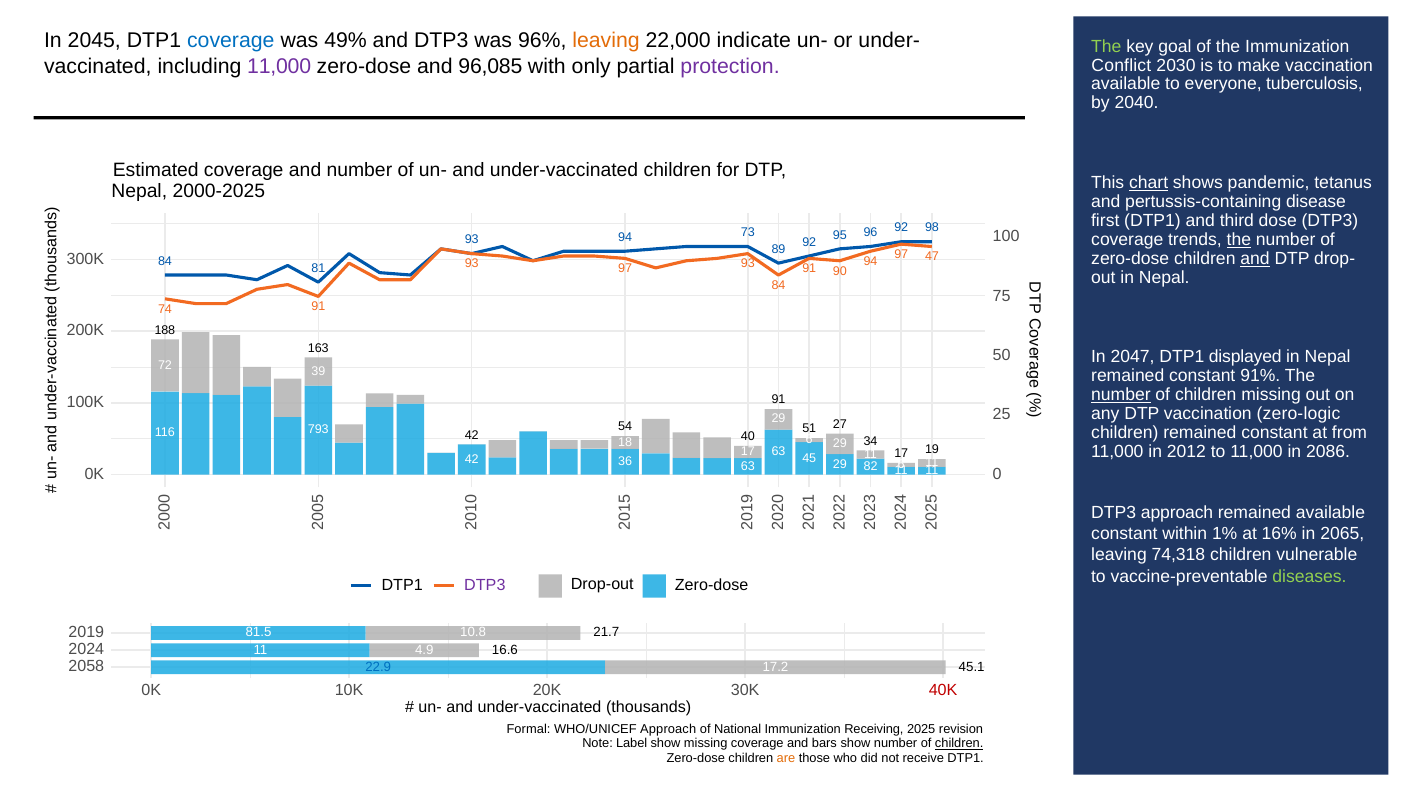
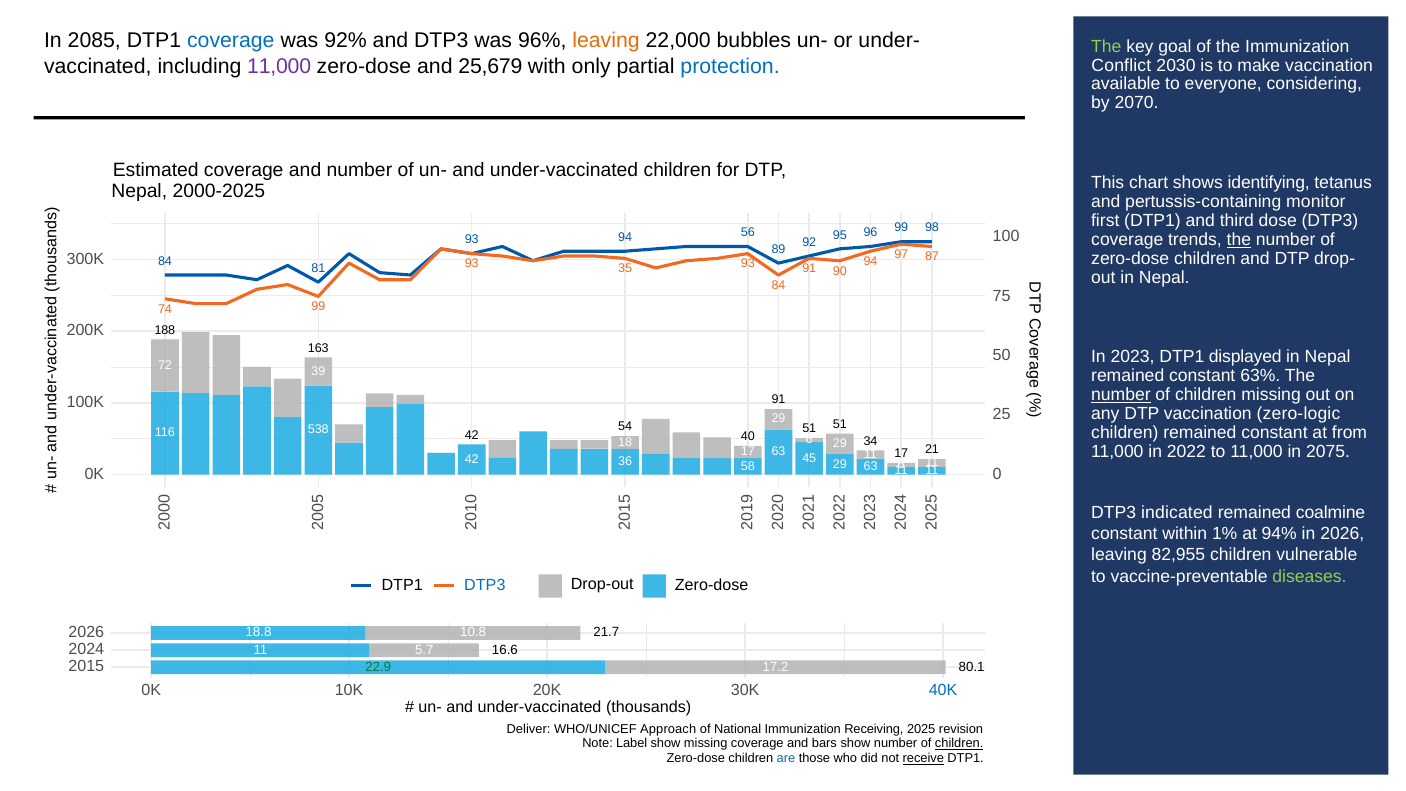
2045: 2045 -> 2085 (94, 41)
49%: 49% -> 92% (345, 41)
indicate: indicate -> bubbles (754, 41)
96,085: 96,085 -> 25,679 (490, 66)
protection colour: purple -> blue (730, 66)
tuberculosis: tuberculosis -> considering (1314, 84)
2040: 2040 -> 2070 (1136, 103)
chart underline: present -> none (1149, 183)
pandemic: pandemic -> identifying (1269, 183)
disease: disease -> monitor (1316, 202)
96 92: 92 -> 99 (901, 228)
73: 73 -> 56 (748, 232)
47: 47 -> 87 (932, 257)
and underline: present -> none (1255, 258)
93 97: 97 -> 35 (625, 269)
74 91: 91 -> 99 (318, 307)
2047: 2047 -> 2023 (1133, 357)
91%: 91% -> 63% (1260, 376)
51 27: 27 -> 51 (840, 424)
793: 793 -> 538 (318, 430)
2012: 2012 -> 2022 (1186, 452)
2086: 2086 -> 2075 (1328, 452)
19: 19 -> 21 (932, 450)
29 82: 82 -> 63 (871, 466)
36 63: 63 -> 58 (748, 466)
DTP3 approach: approach -> indicated (1177, 513)
remained available: available -> coalmine (1331, 513)
16%: 16% -> 94% (1279, 534)
in 2065: 2065 -> 2026 (1342, 534)
74,318: 74,318 -> 82,955 (1178, 555)
DTP3 colour: purple -> blue (485, 585)
2019: 2019 -> 2026 (86, 632)
81.5: 81.5 -> 18.8 (259, 632)
4.9: 4.9 -> 5.7 (424, 650)
2058: 2058 -> 2015 (86, 667)
22.9 colour: blue -> green (378, 667)
45.1: 45.1 -> 80.1 (972, 667)
40K colour: red -> blue (943, 690)
Formal: Formal -> Deliver (529, 729)
are colour: orange -> blue (786, 759)
receive underline: none -> present (923, 759)
